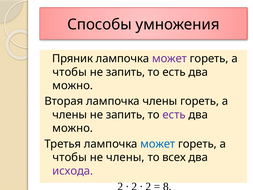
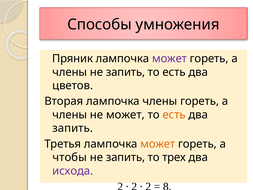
чтобы: чтобы -> члены (70, 72)
можно: можно -> цветов (73, 85)
запить: запить -> может (125, 115)
есть colour: purple -> orange (174, 115)
можно: можно -> запить (73, 128)
может colour: blue -> orange (158, 144)
члены: члены -> запить (125, 157)
всех: всех -> трех (174, 157)
